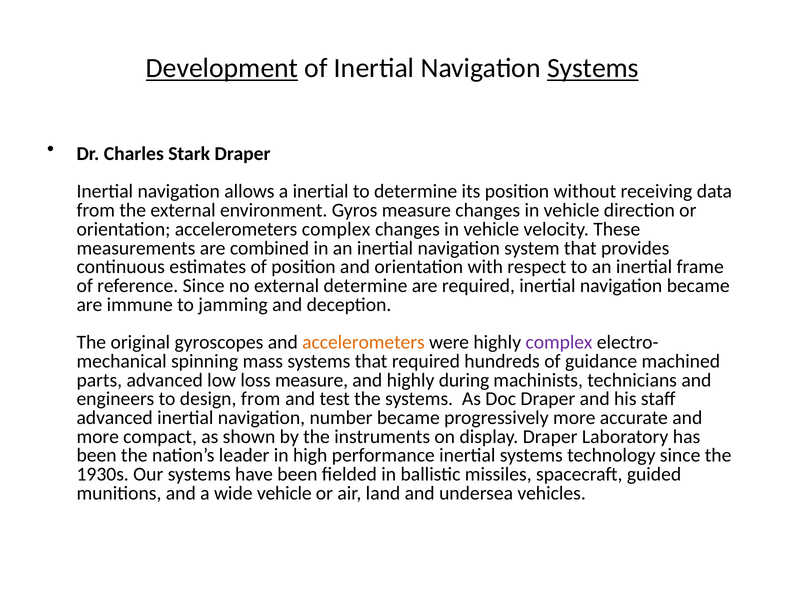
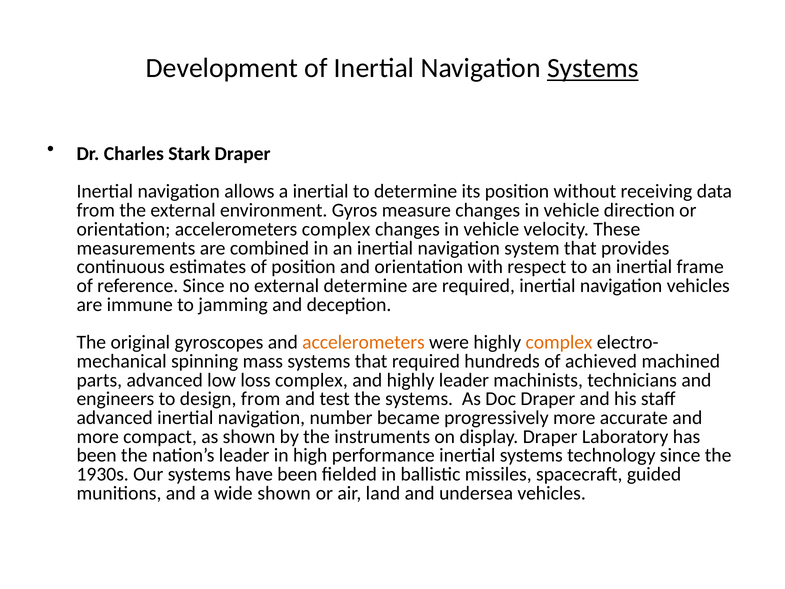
Development underline: present -> none (222, 68)
navigation became: became -> vehicles (698, 286)
complex colour: purple -> orange (559, 342)
guidance: guidance -> achieved (601, 361)
loss measure: measure -> complex (311, 380)
highly during: during -> leader (464, 380)
wide vehicle: vehicle -> shown (284, 493)
